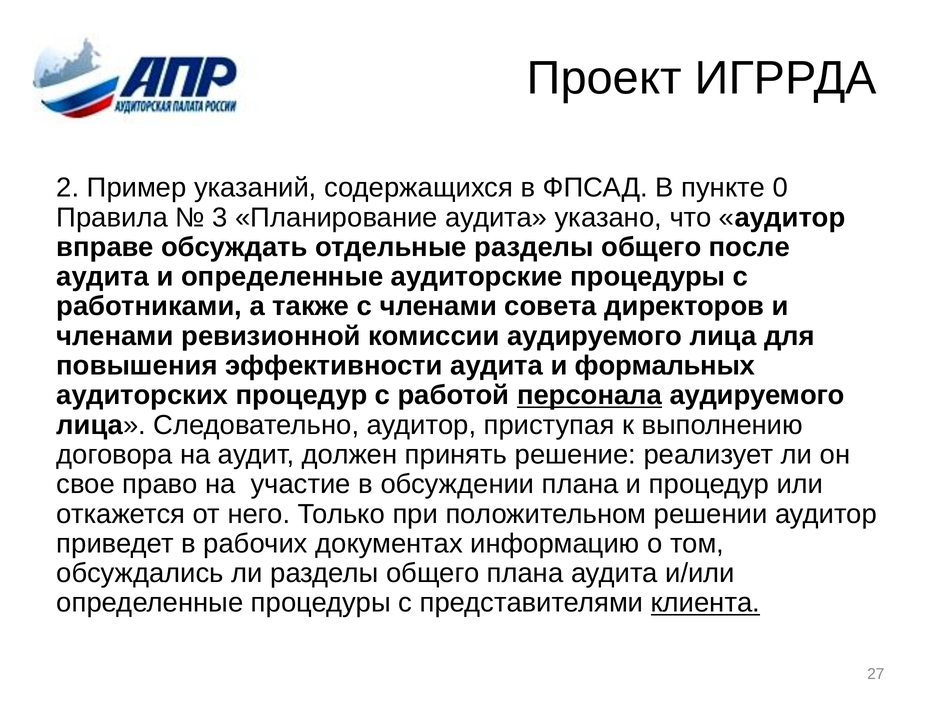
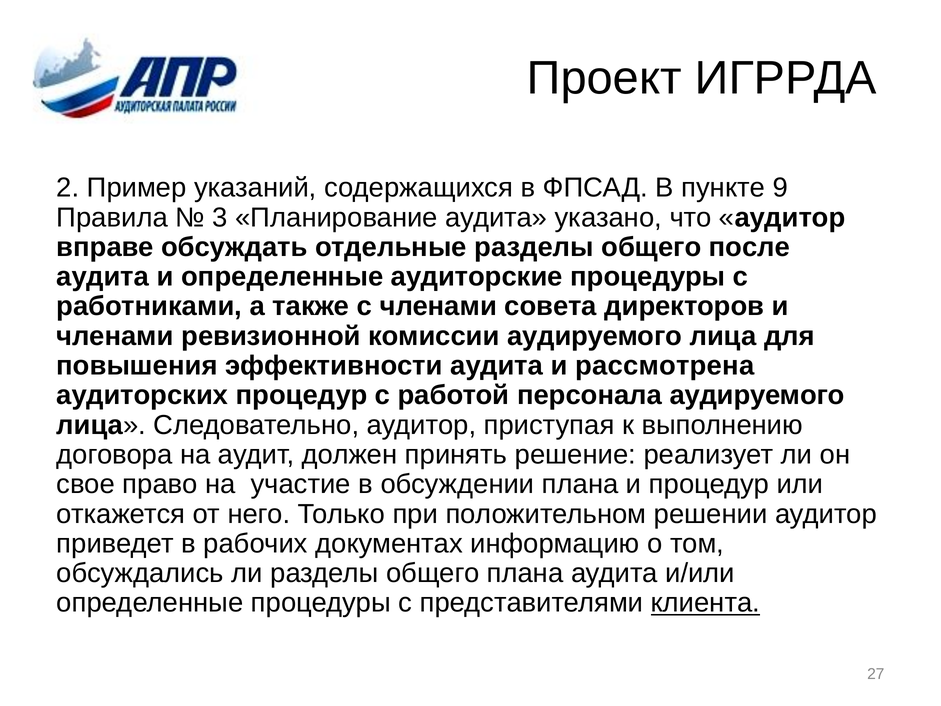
0: 0 -> 9 (780, 188)
формальных: формальных -> рассмотрена (665, 366)
персонала underline: present -> none (590, 395)
